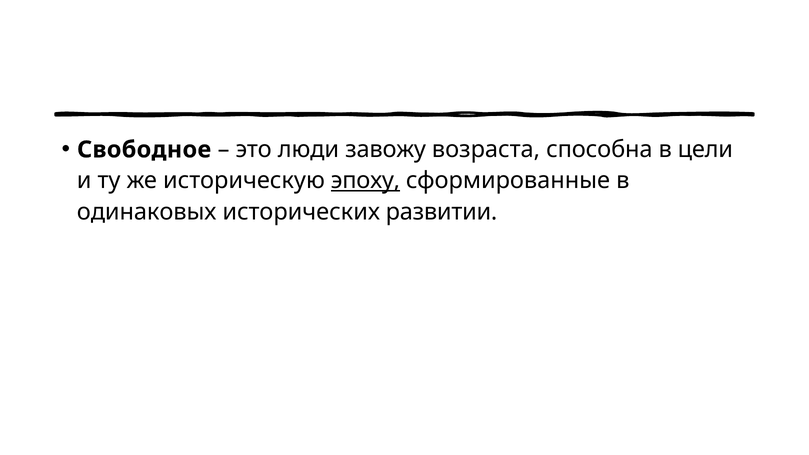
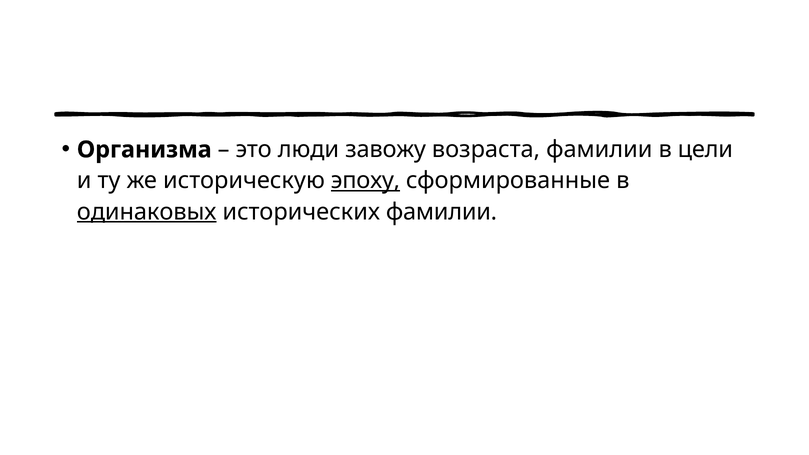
Свободное: Свободное -> Организма (144, 150)
возраста способна: способна -> фамилии (599, 150)
одинаковых underline: none -> present (147, 212)
исторических развитии: развитии -> фамилии (441, 212)
